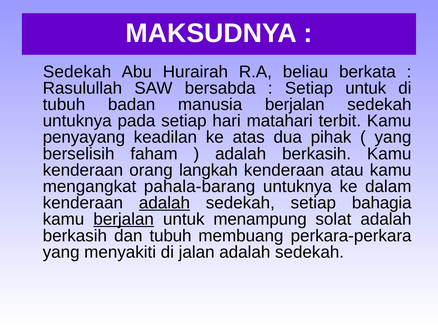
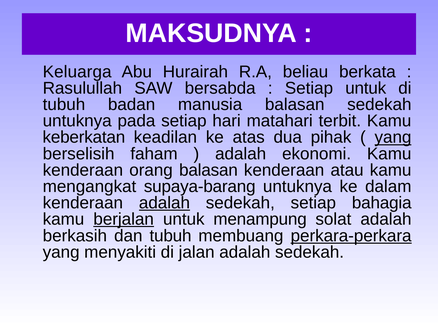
Sedekah: Sedekah -> Keluarga (77, 72)
manusia berjalan: berjalan -> balasan (295, 104)
penyayang: penyayang -> keberkatan (84, 137)
yang underline: none -> present (393, 137)
berkasih: berkasih -> ekonomi (317, 154)
orang langkah: langkah -> balasan (208, 170)
pahala-barang: pahala-barang -> supaya-barang (200, 186)
perkara-perkara underline: none -> present (351, 235)
